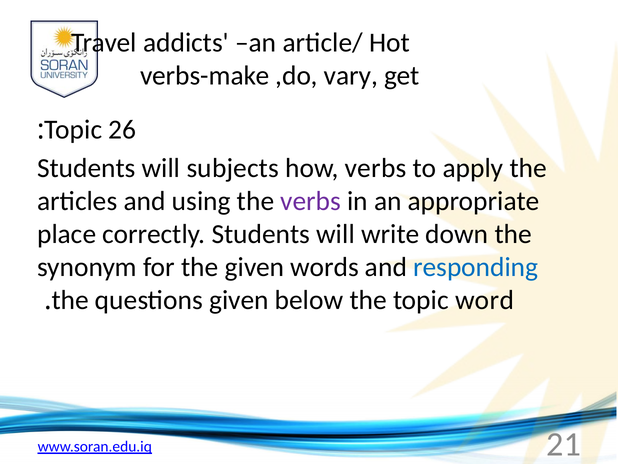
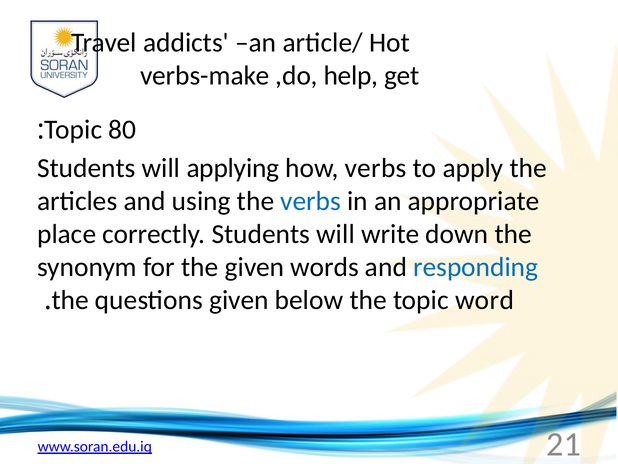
vary: vary -> help (351, 76)
26: 26 -> 80 (122, 130)
subjects: subjects -> applying (233, 168)
verbs colour: purple -> blue (311, 201)
